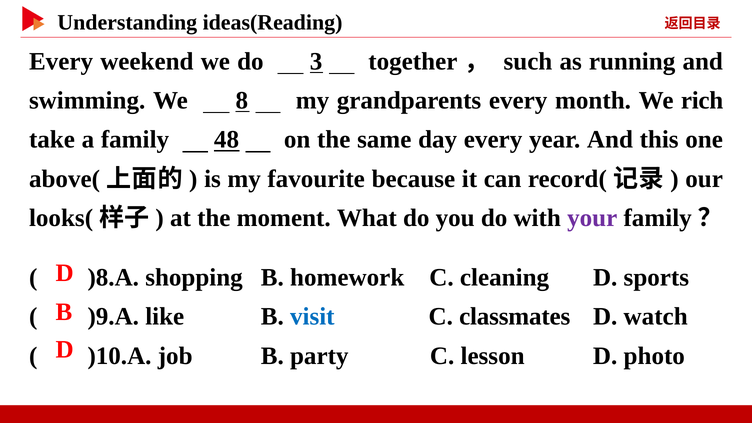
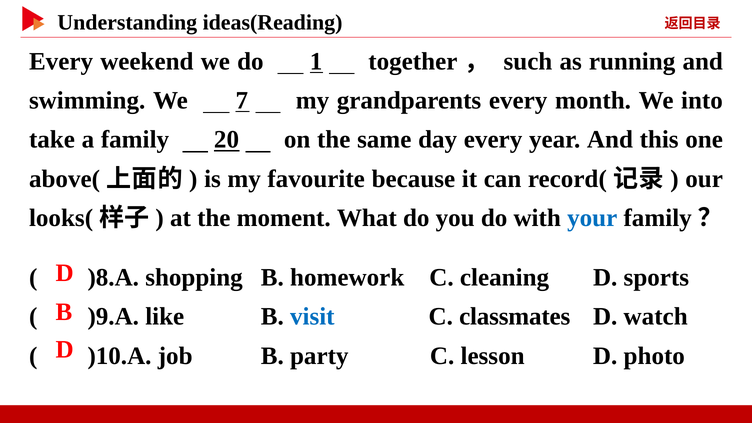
3: 3 -> 1 (316, 61)
8: 8 -> 7 (242, 101)
rich: rich -> into (702, 101)
48: 48 -> 20 (227, 140)
your colour: purple -> blue (592, 218)
